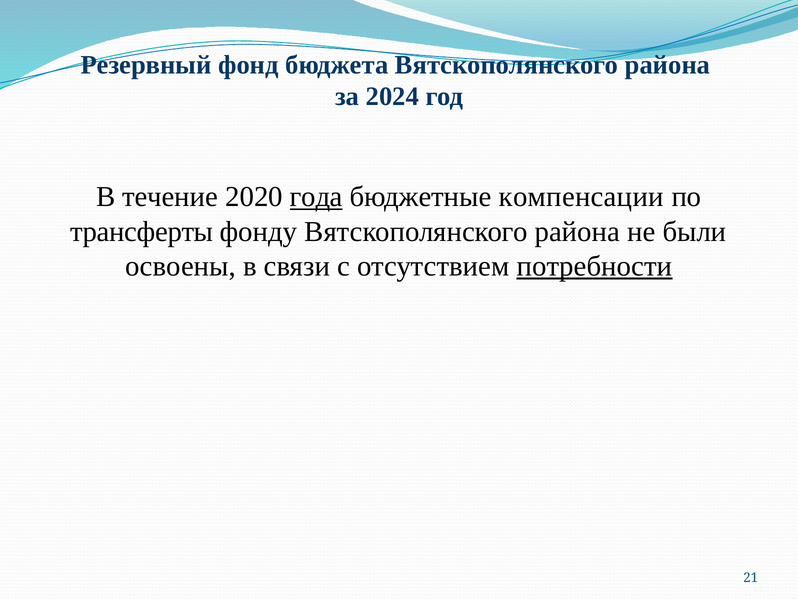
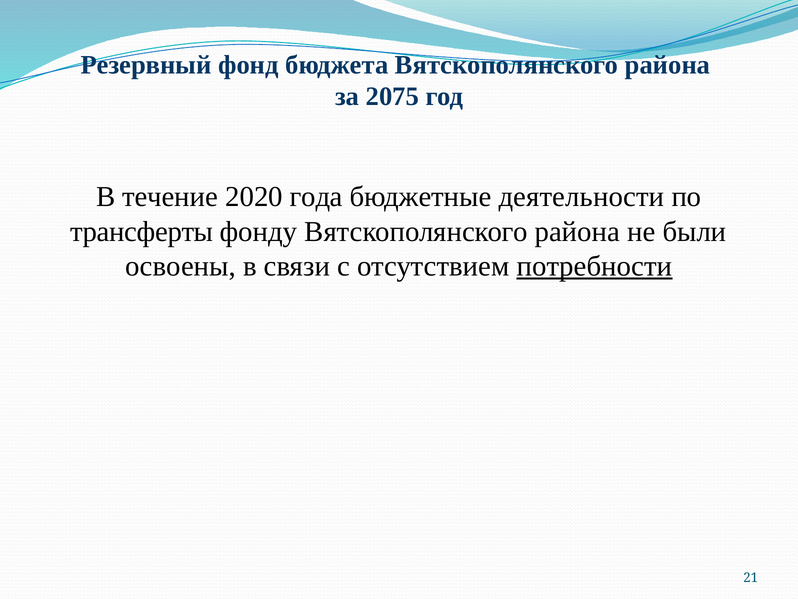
2024: 2024 -> 2075 (392, 97)
года underline: present -> none (316, 197)
компенсации: компенсации -> деятельности (581, 197)
